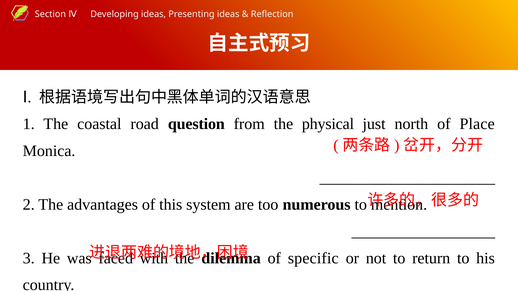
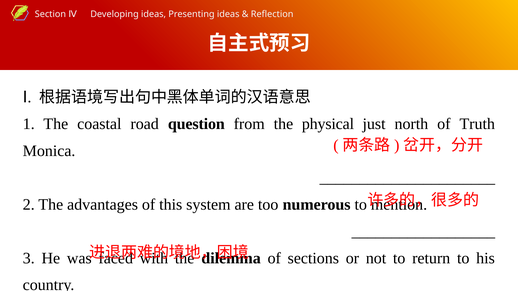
Place: Place -> Truth (477, 124)
specific: specific -> sections (313, 258)
